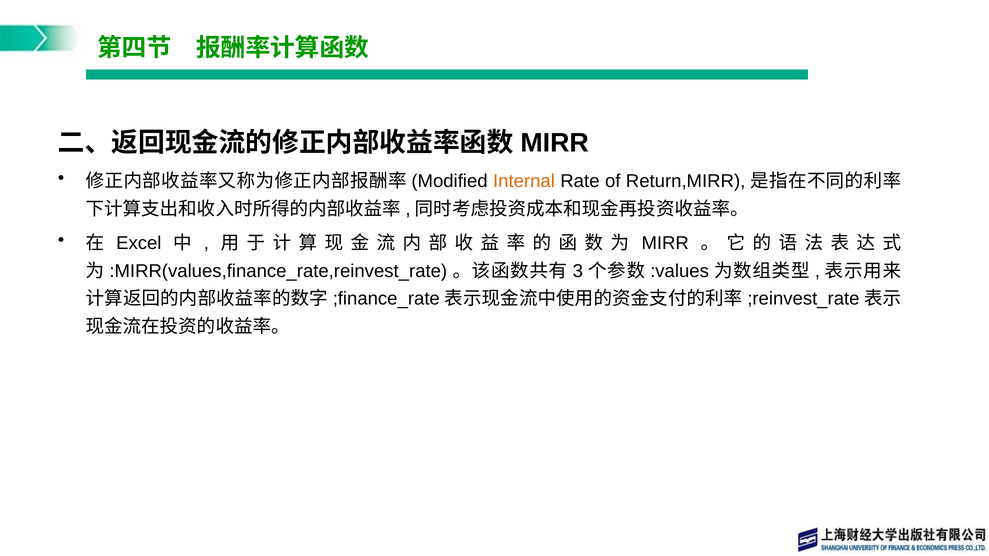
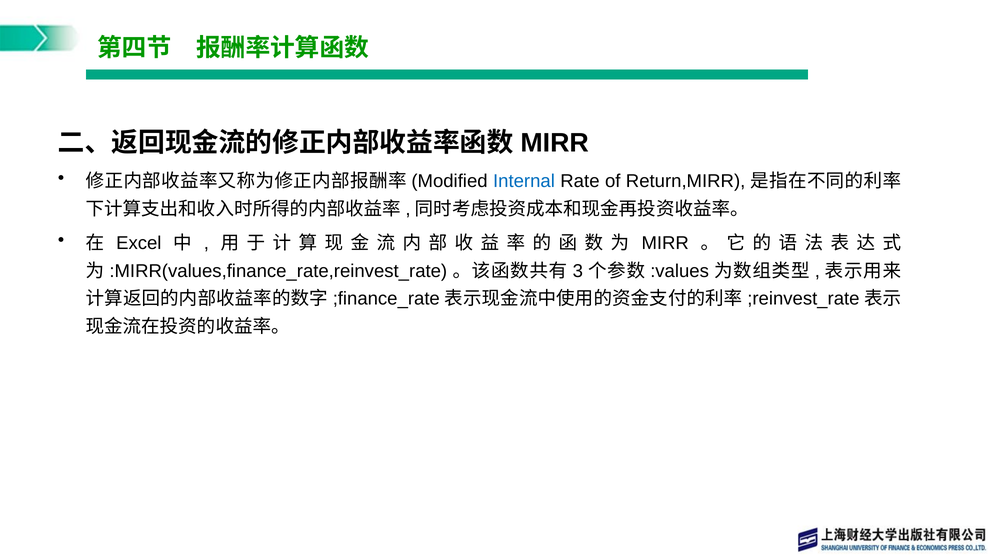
Internal colour: orange -> blue (524, 181)
